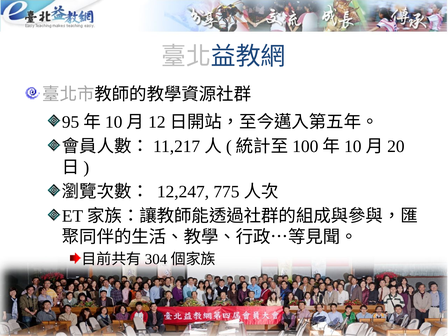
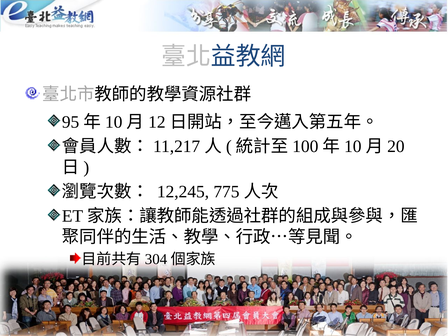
12,247: 12,247 -> 12,245 (183, 192)
